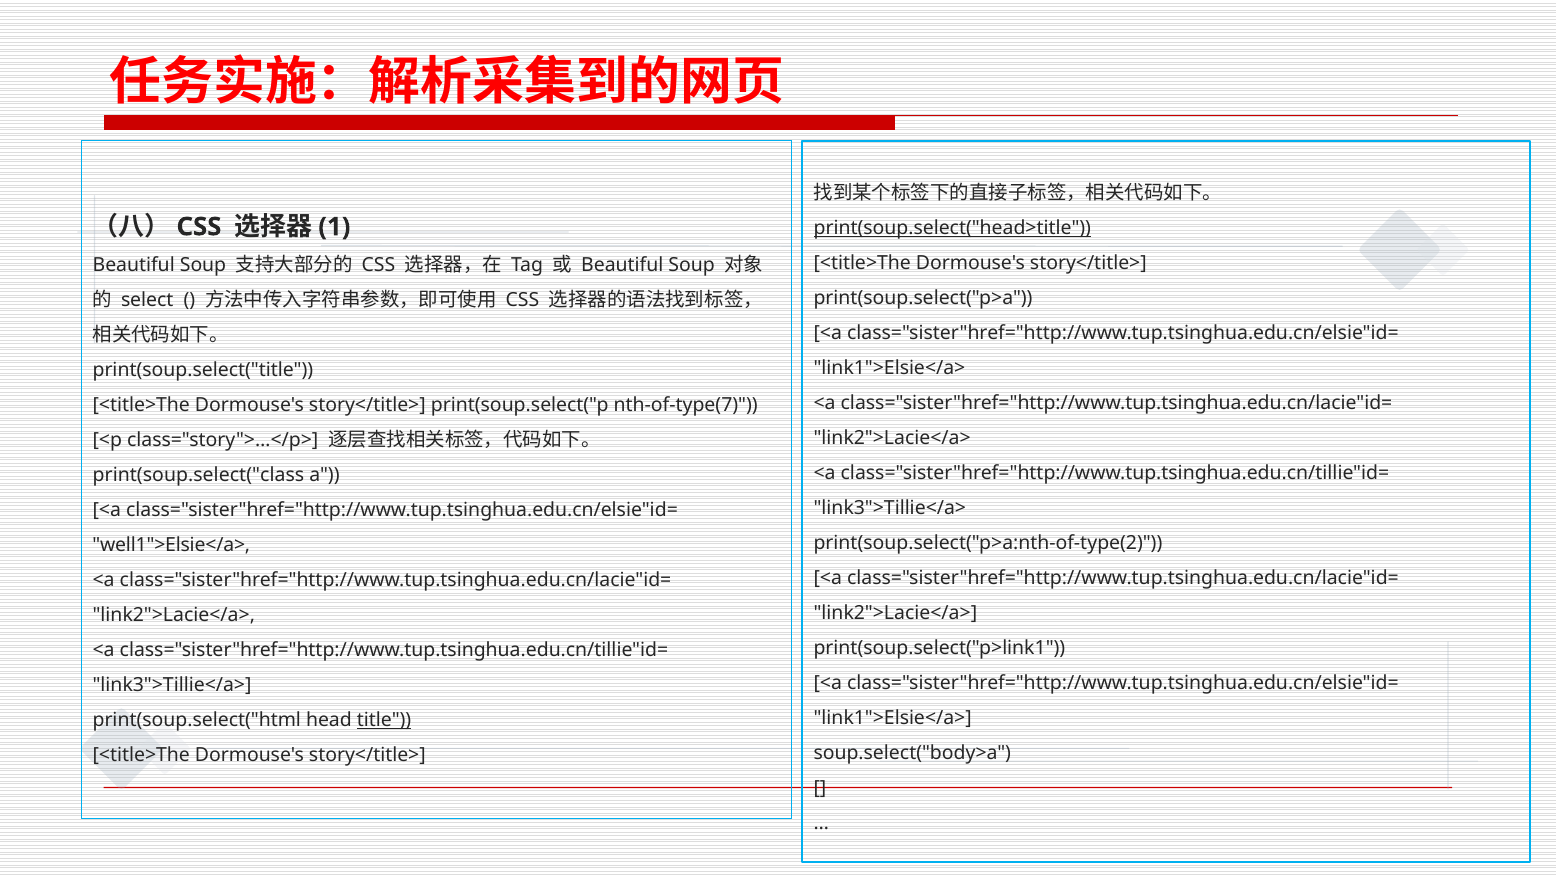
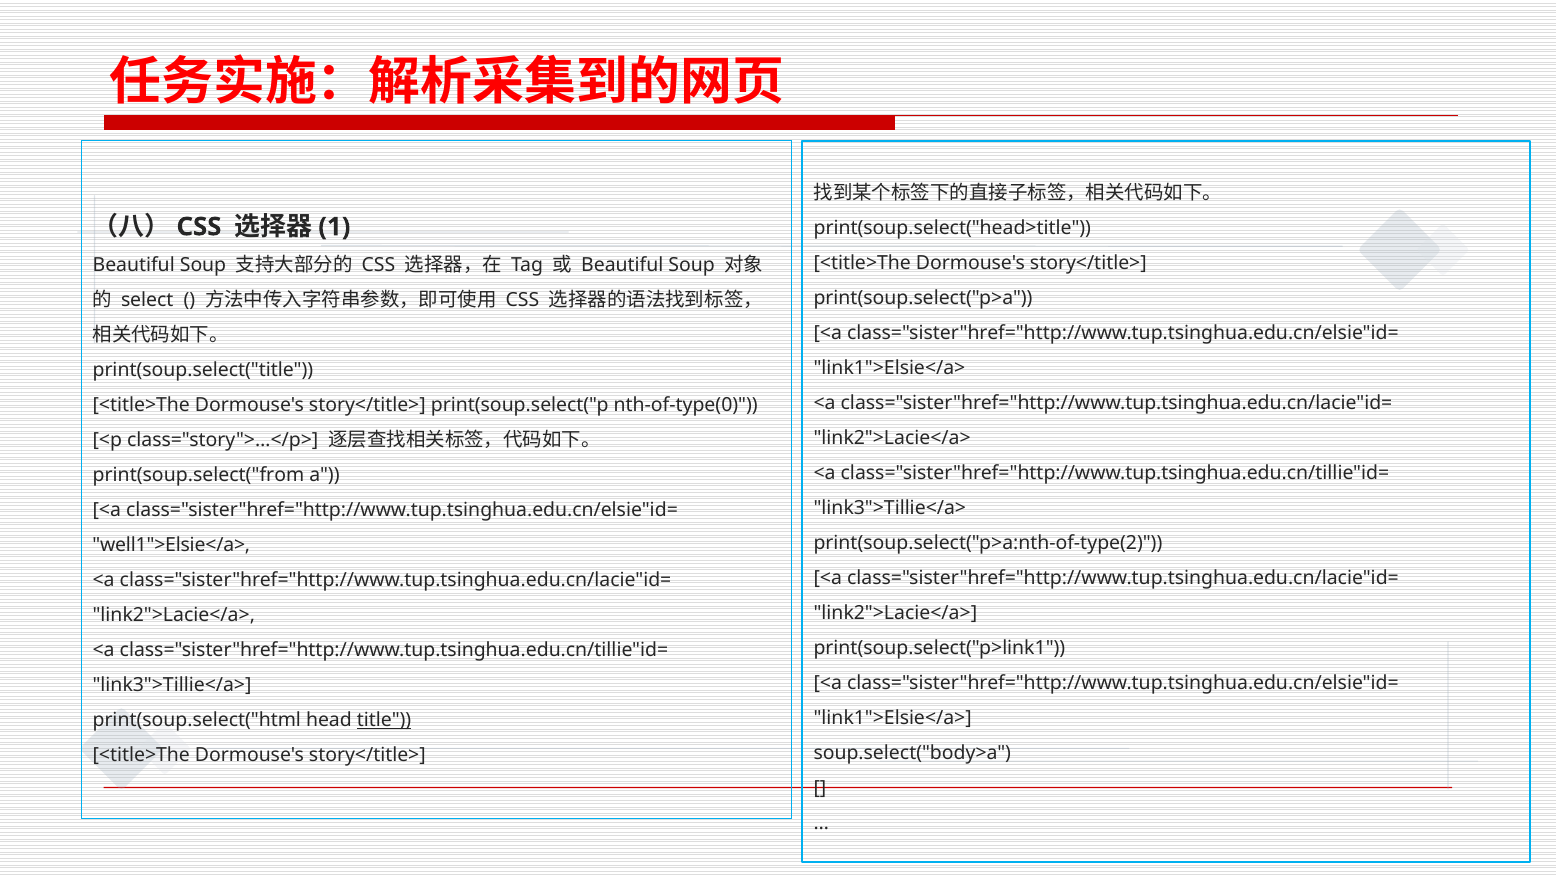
print(soup.select("head>title underline: present -> none (952, 229)
nth-of-type(7: nth-of-type(7 -> nth-of-type(0 (686, 405)
print(soup.select("class: print(soup.select("class -> print(soup.select("from (198, 475)
